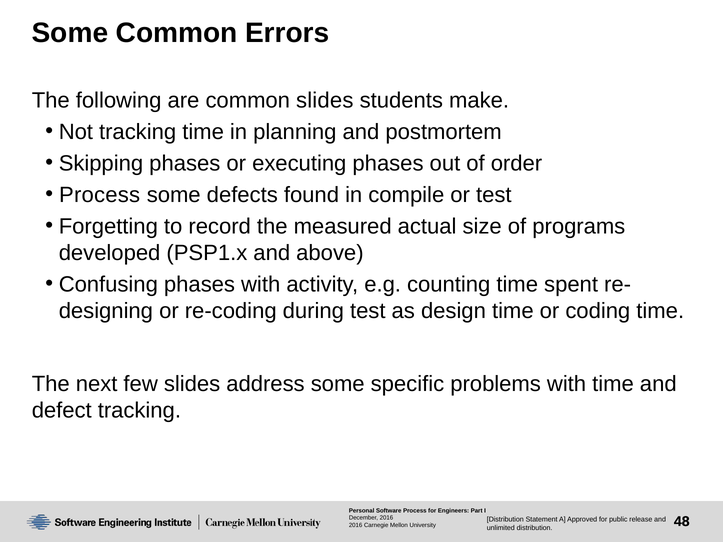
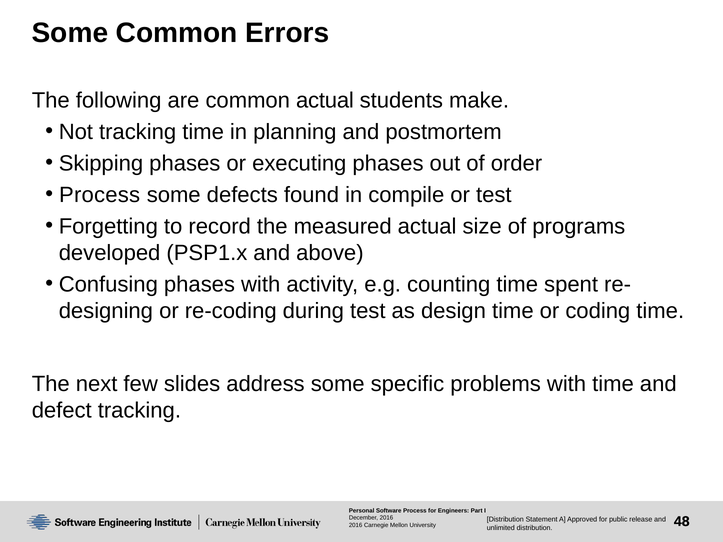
common slides: slides -> actual (325, 100)
